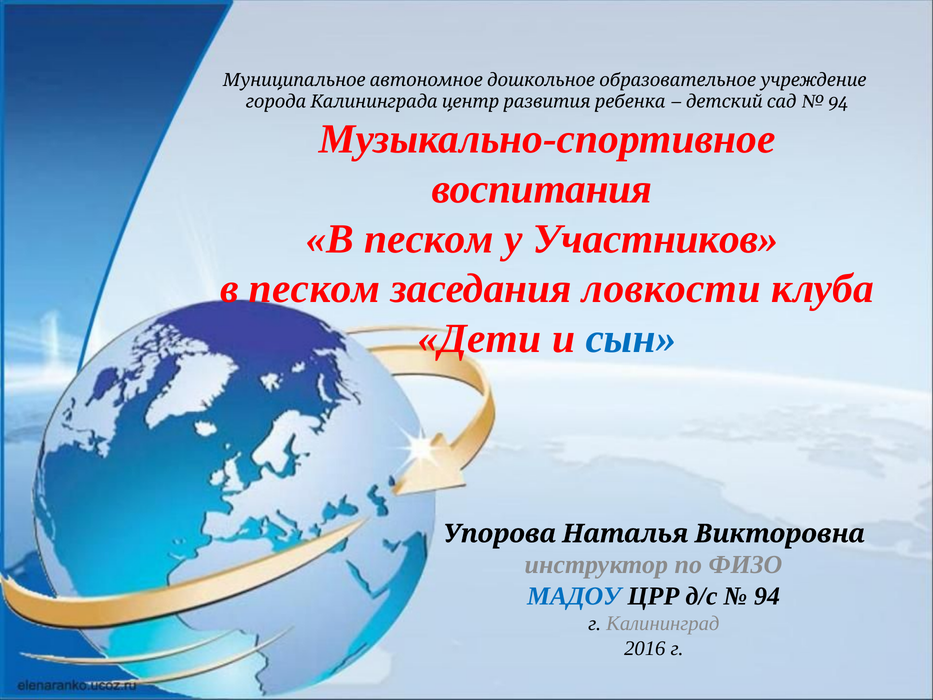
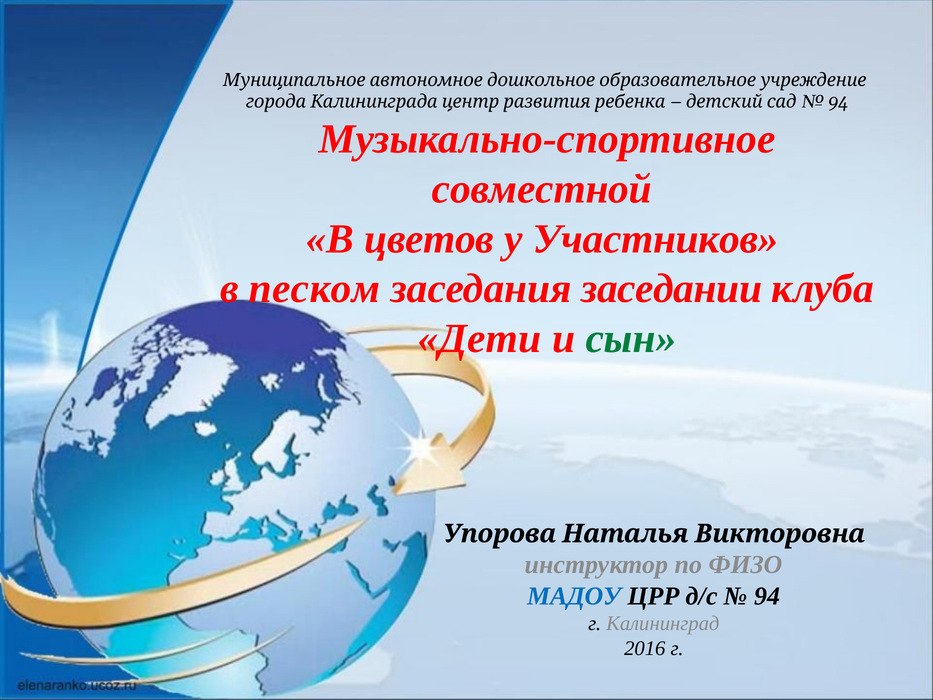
воспитания: воспитания -> совместной (542, 189)
песком: песком -> цветов (429, 239)
ловкости: ловкости -> заседании (672, 289)
сын colour: blue -> green (631, 338)
